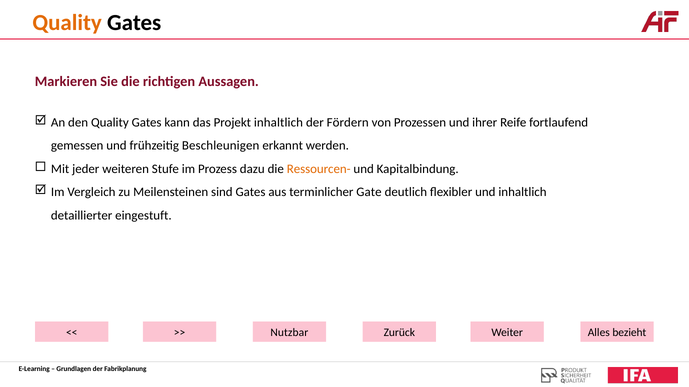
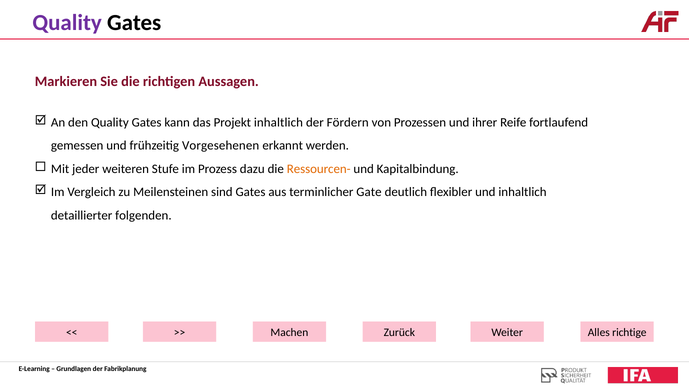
Quality colour: orange -> purple (67, 23)
Beschleunigen: Beschleunigen -> Vorgesehenen (221, 146)
eingestuft: eingestuft -> folgenden (143, 216)
Nutzbar: Nutzbar -> Machen (289, 333)
bezieht: bezieht -> richtige (629, 333)
